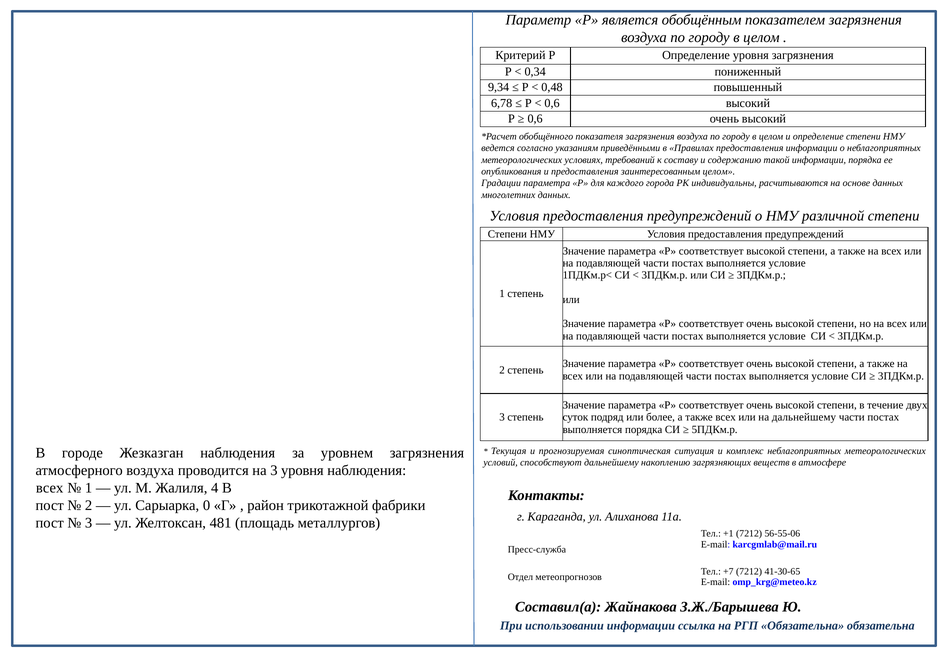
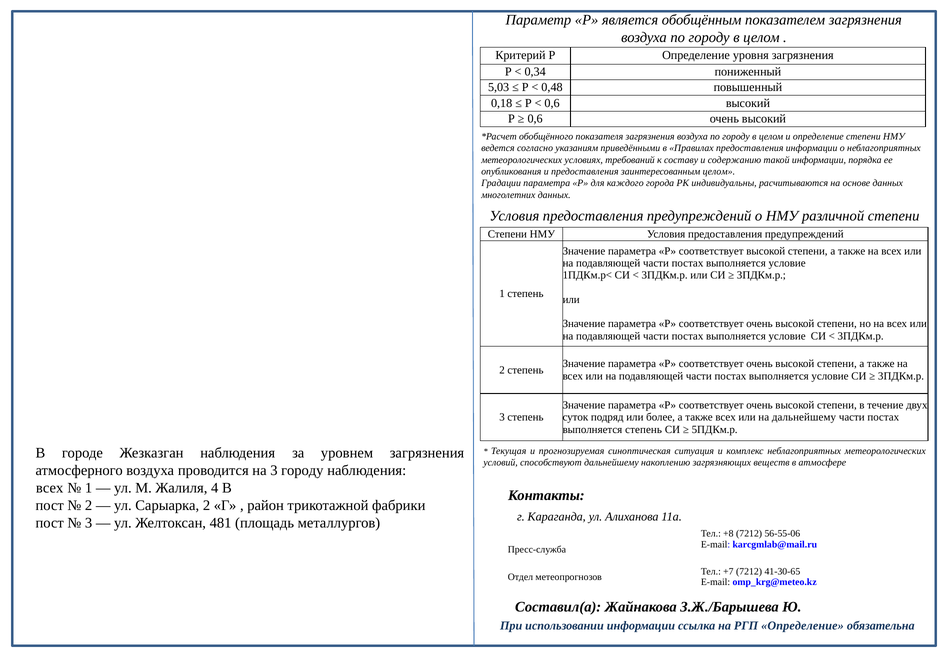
9,34: 9,34 -> 5,03 (499, 87)
6,78: 6,78 -> 0,18 (502, 103)
выполняется порядка: порядка -> степень (644, 429)
3 уровня: уровня -> городу (302, 470)
Сарыарка 0: 0 -> 2 (207, 505)
+1: +1 -> +8 (728, 533)
РГП Обязательна: Обязательна -> Определение (803, 625)
